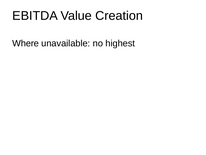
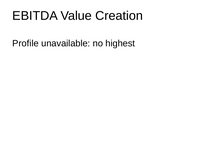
Where: Where -> Profile (26, 43)
